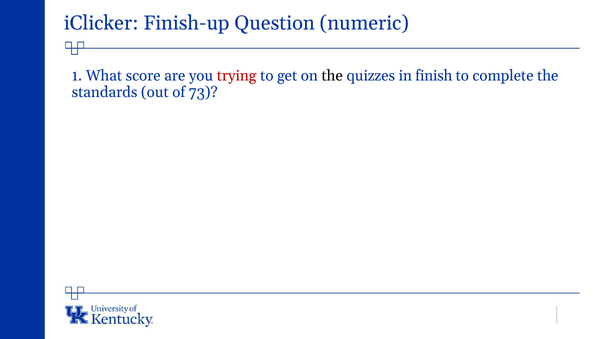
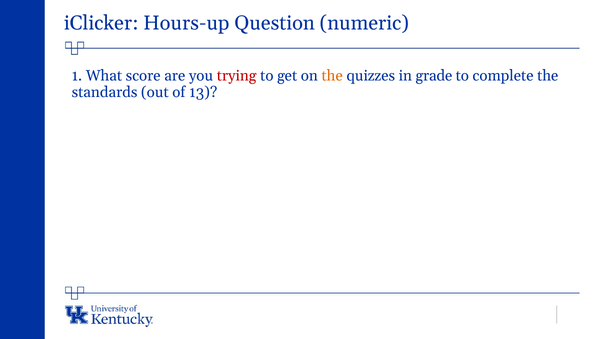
Finish-up: Finish-up -> Hours-up (186, 23)
the colour: black -> orange (332, 76)
finish: finish -> grade (434, 76)
73: 73 -> 13 (203, 92)
